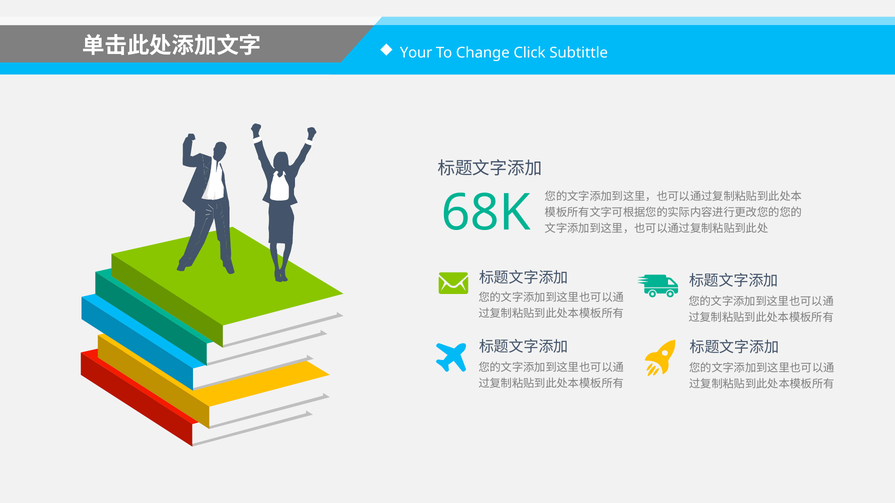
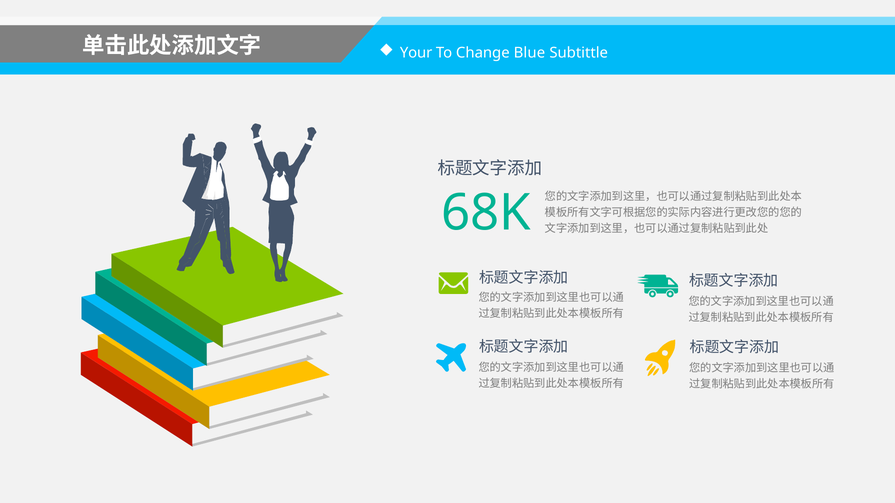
Click: Click -> Blue (529, 53)
